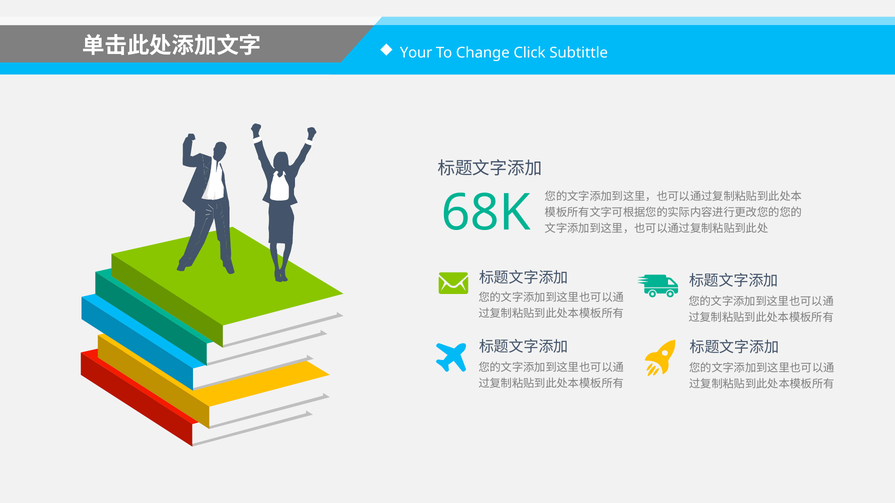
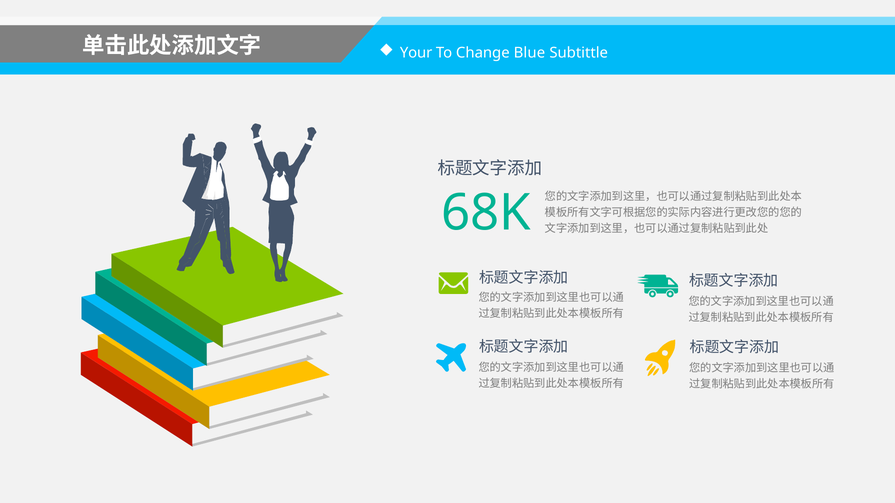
Click: Click -> Blue (529, 53)
